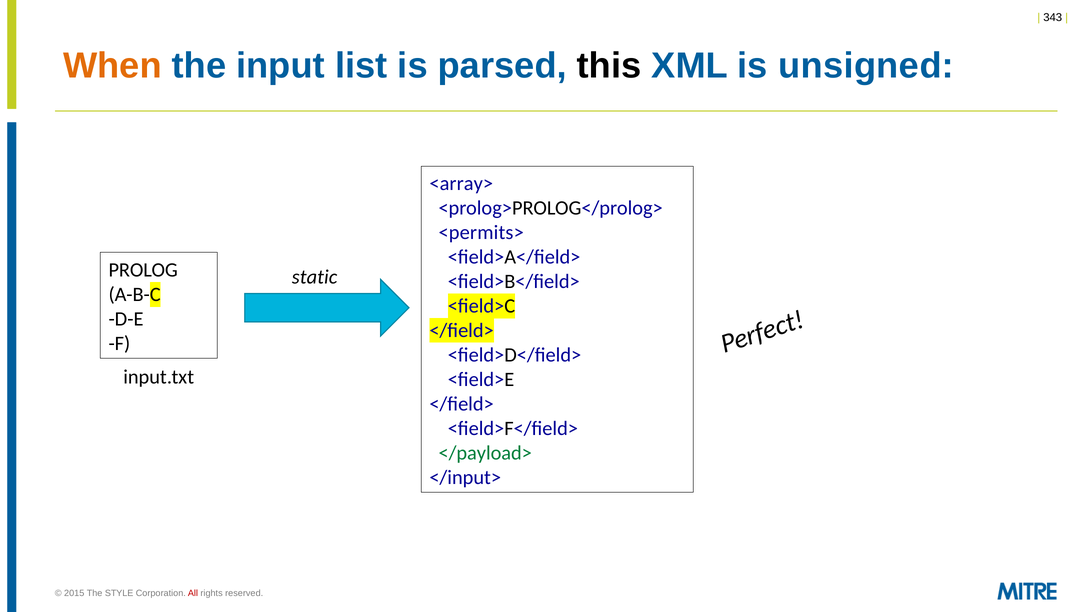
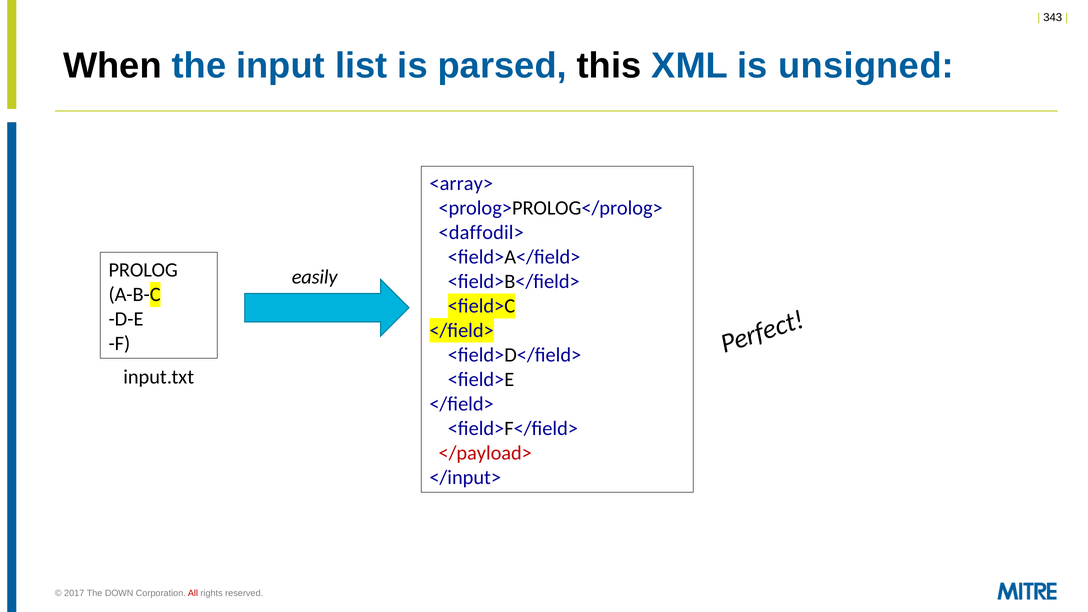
When colour: orange -> black (112, 66)
<permits>: <permits> -> <daffodil> (481, 233)
static: static -> easily (315, 277)
</payload> colour: green -> red (485, 453)
2015: 2015 -> 2017 (74, 593)
STYLE: STYLE -> DOWN (119, 593)
